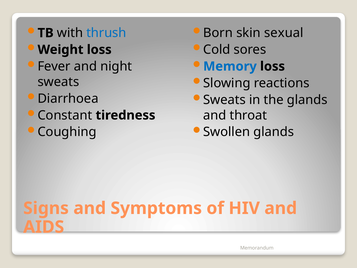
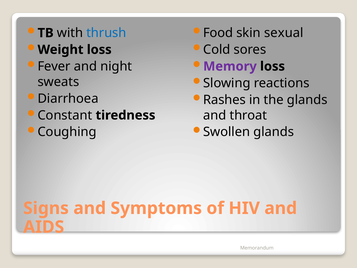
Born: Born -> Food (218, 33)
Memory colour: blue -> purple (230, 66)
Sweats: Sweats -> Rashes (224, 100)
